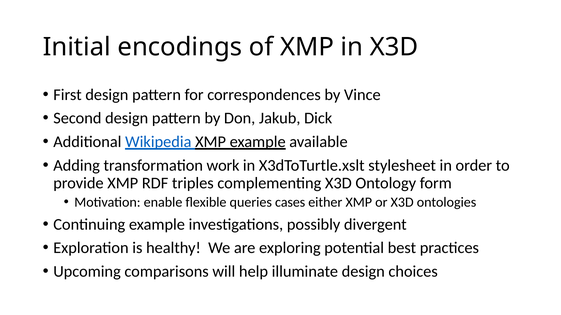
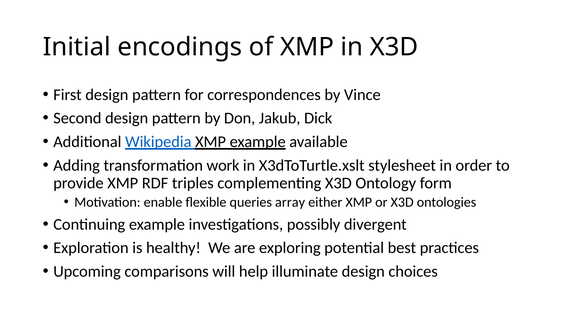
cases: cases -> array (290, 203)
